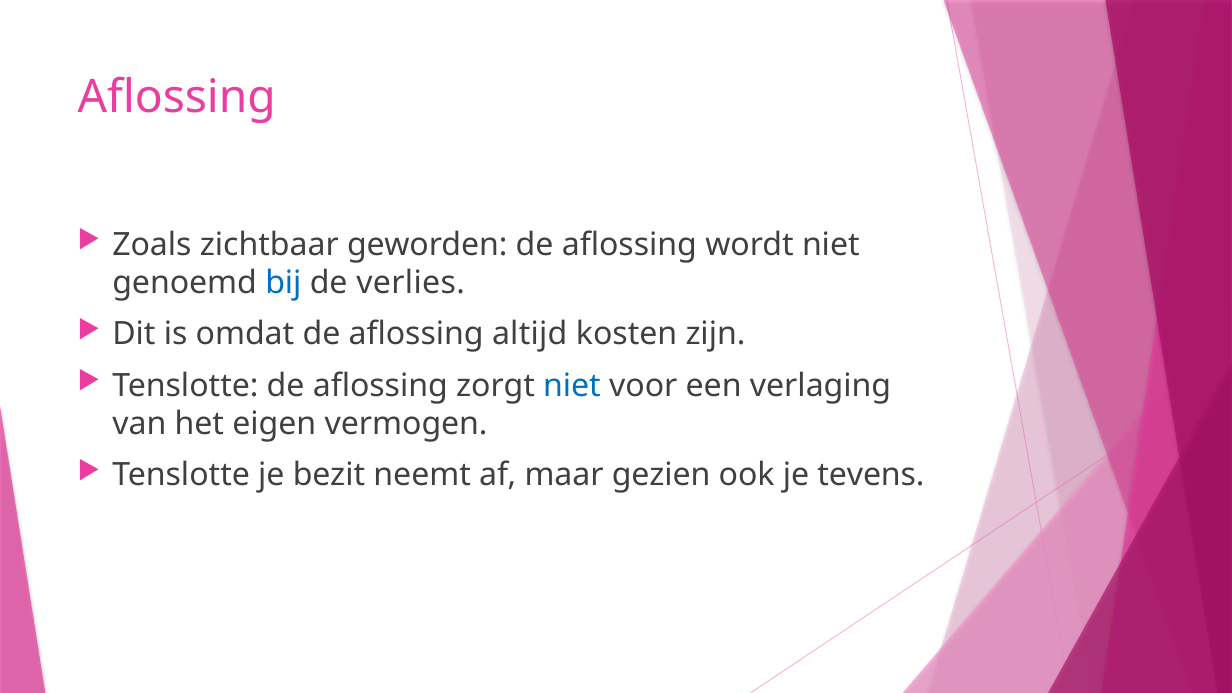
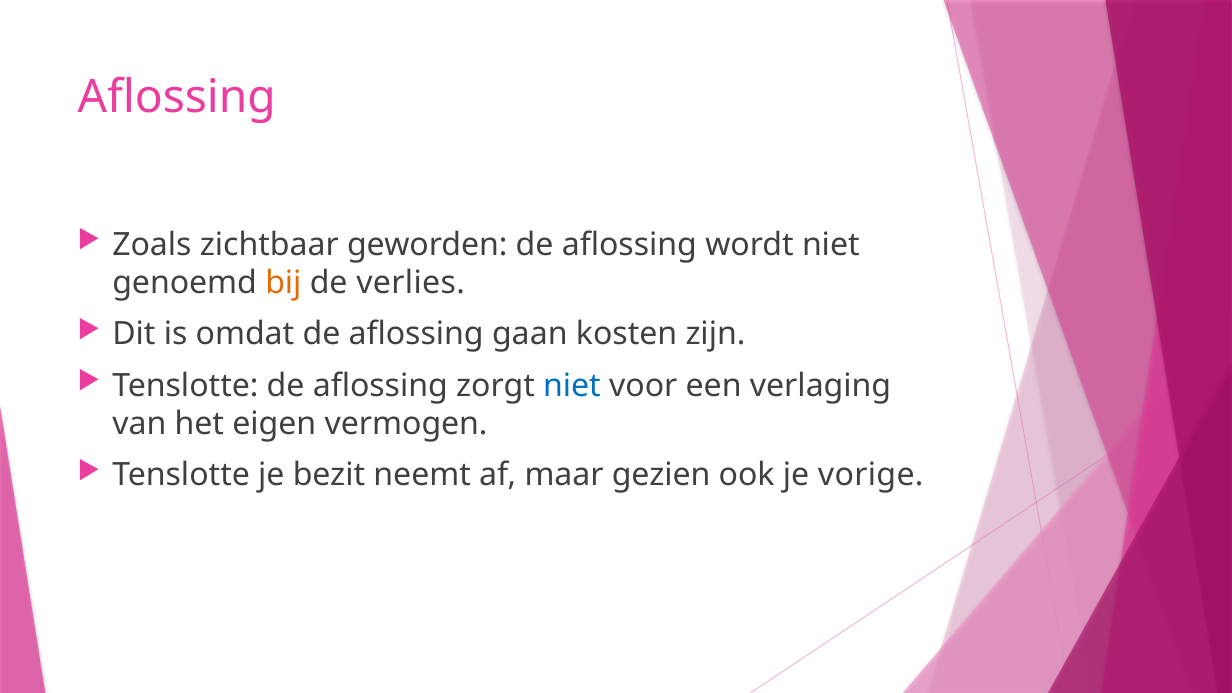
bij colour: blue -> orange (283, 283)
altijd: altijd -> gaan (530, 334)
tevens: tevens -> vorige (871, 475)
